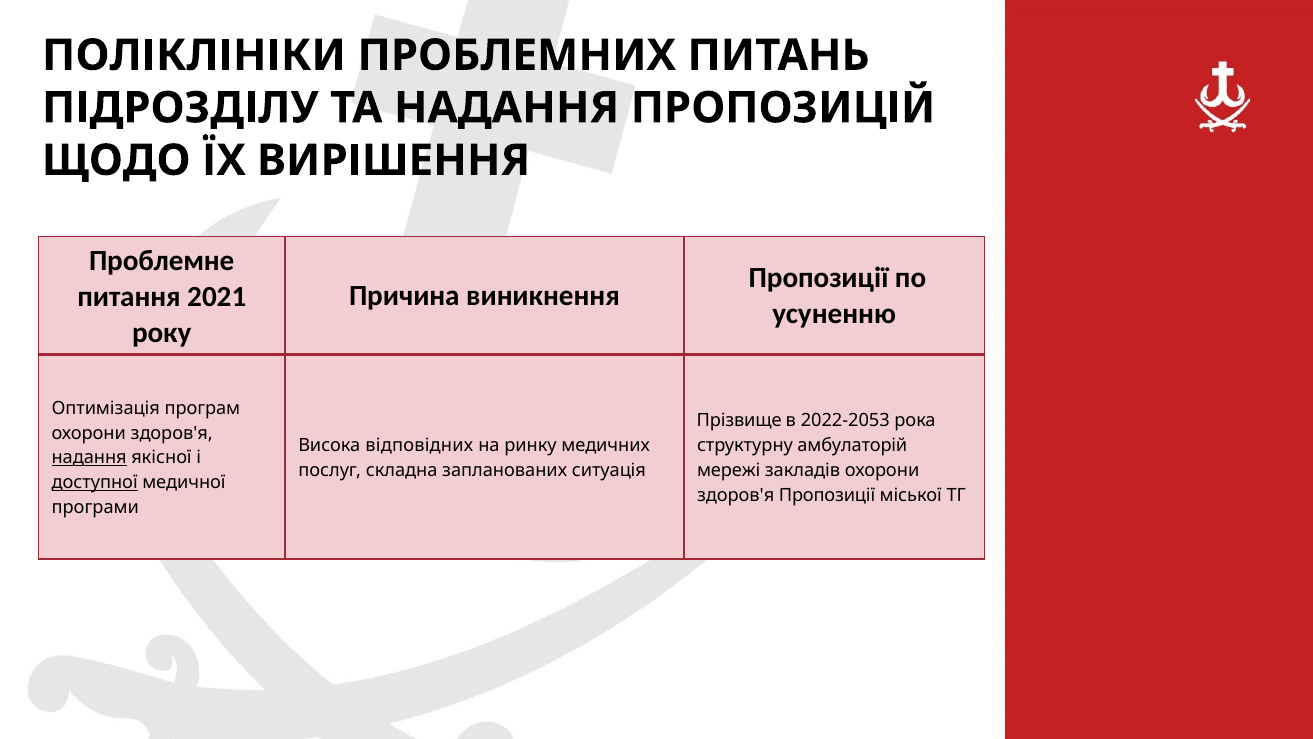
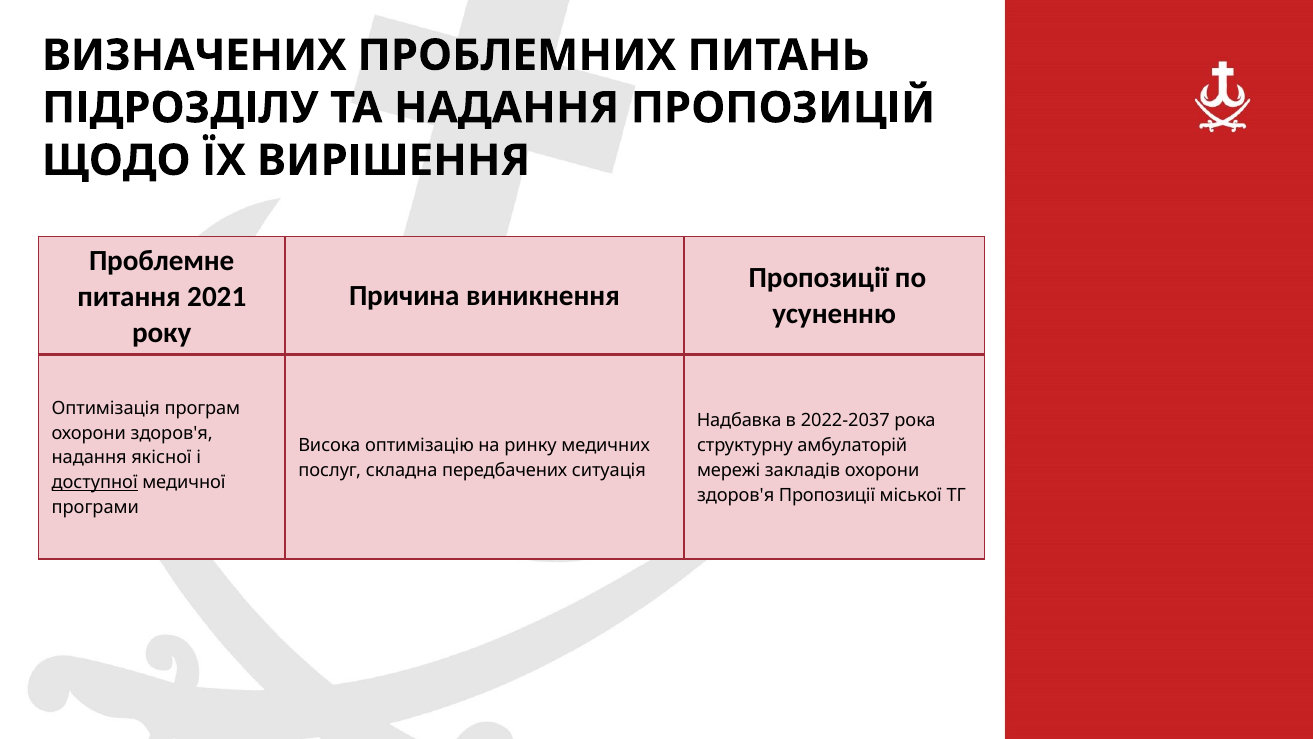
ПОЛІКЛІНІКИ: ПОЛІКЛІНІКИ -> ВИЗНАЧЕНИХ (194, 55)
Прізвище: Прізвище -> Надбавка (739, 421)
2022-2053: 2022-2053 -> 2022-2037 (845, 421)
відповідних: відповідних -> оптимізацію (419, 445)
надання underline: present -> none (89, 458)
запланованих: запланованих -> передбачених (505, 470)
